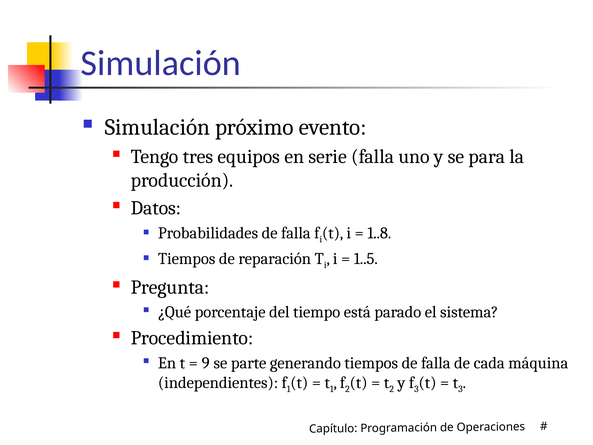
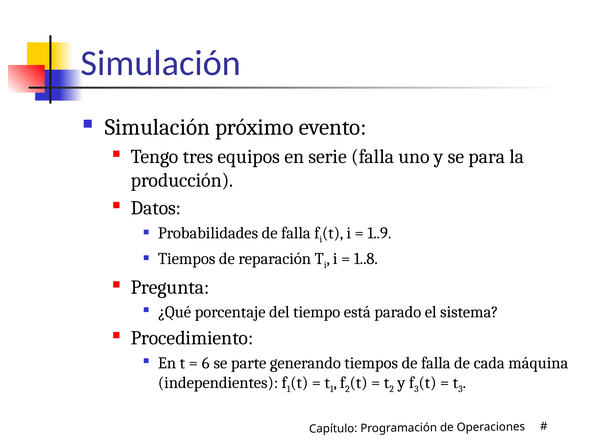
1..8: 1..8 -> 1..9 (379, 233)
1..5: 1..5 -> 1..8 (366, 259)
9: 9 -> 6 (206, 363)
